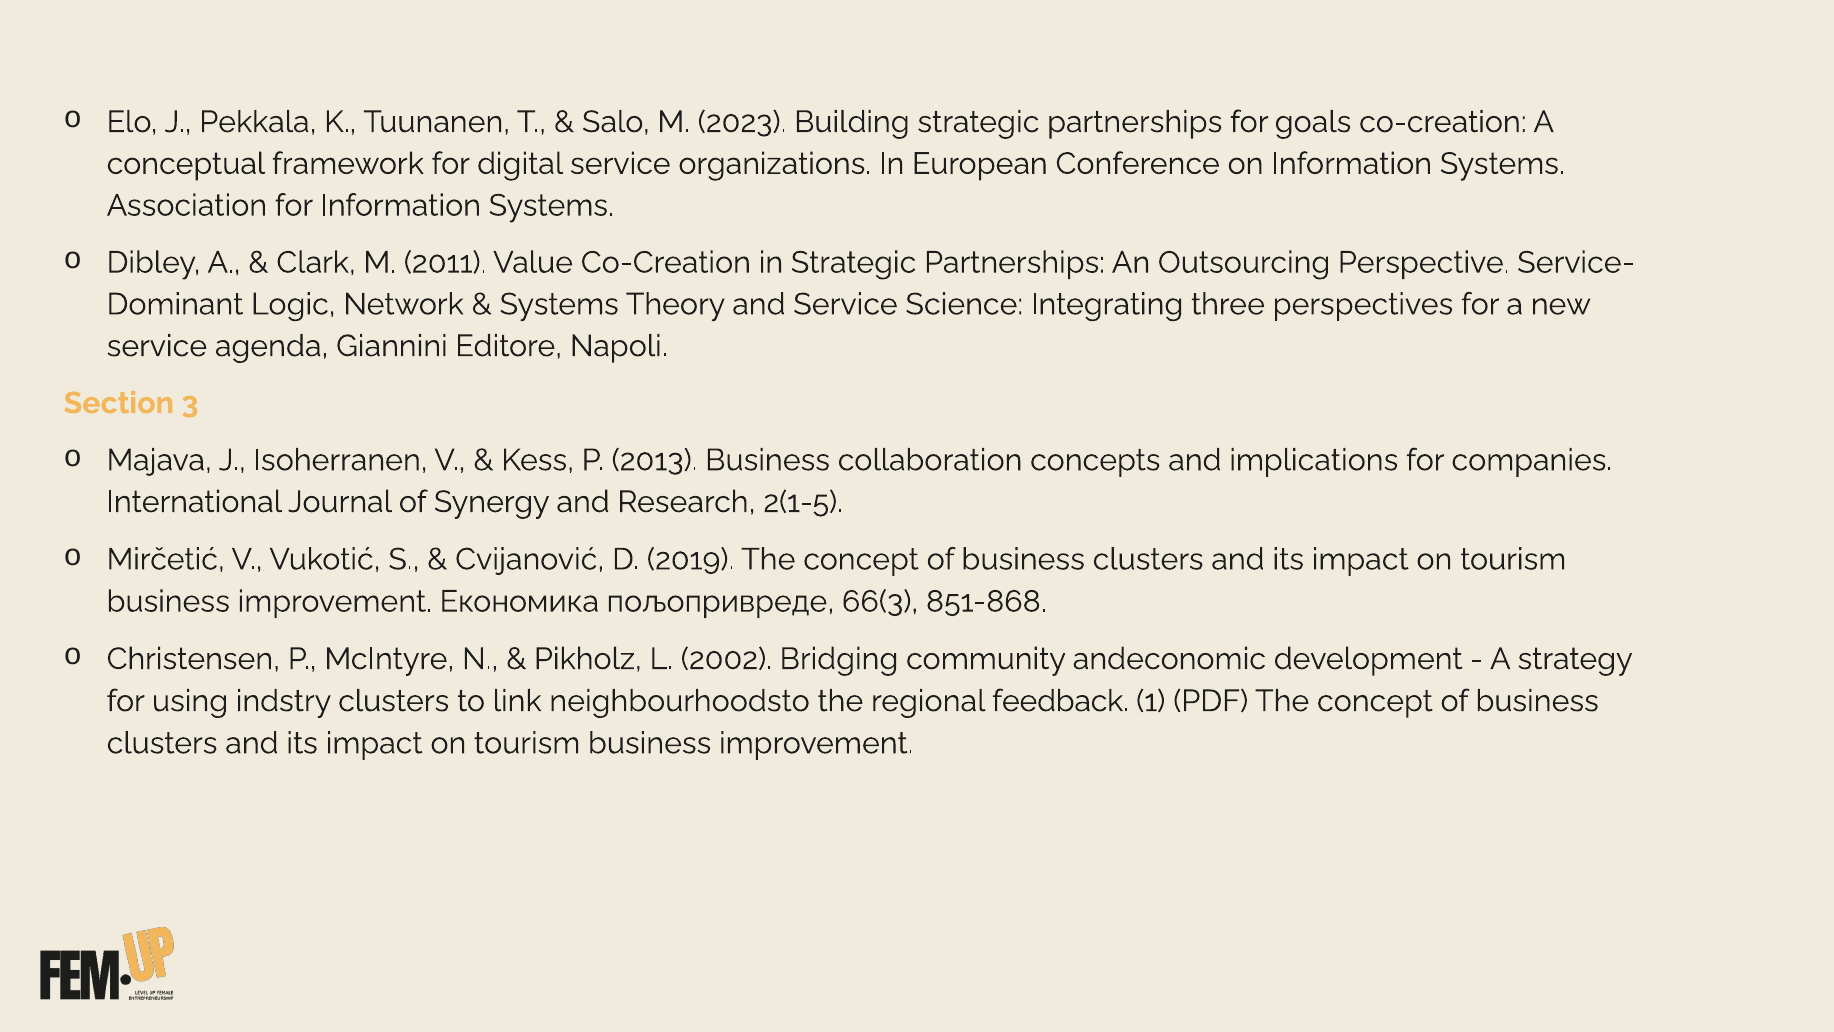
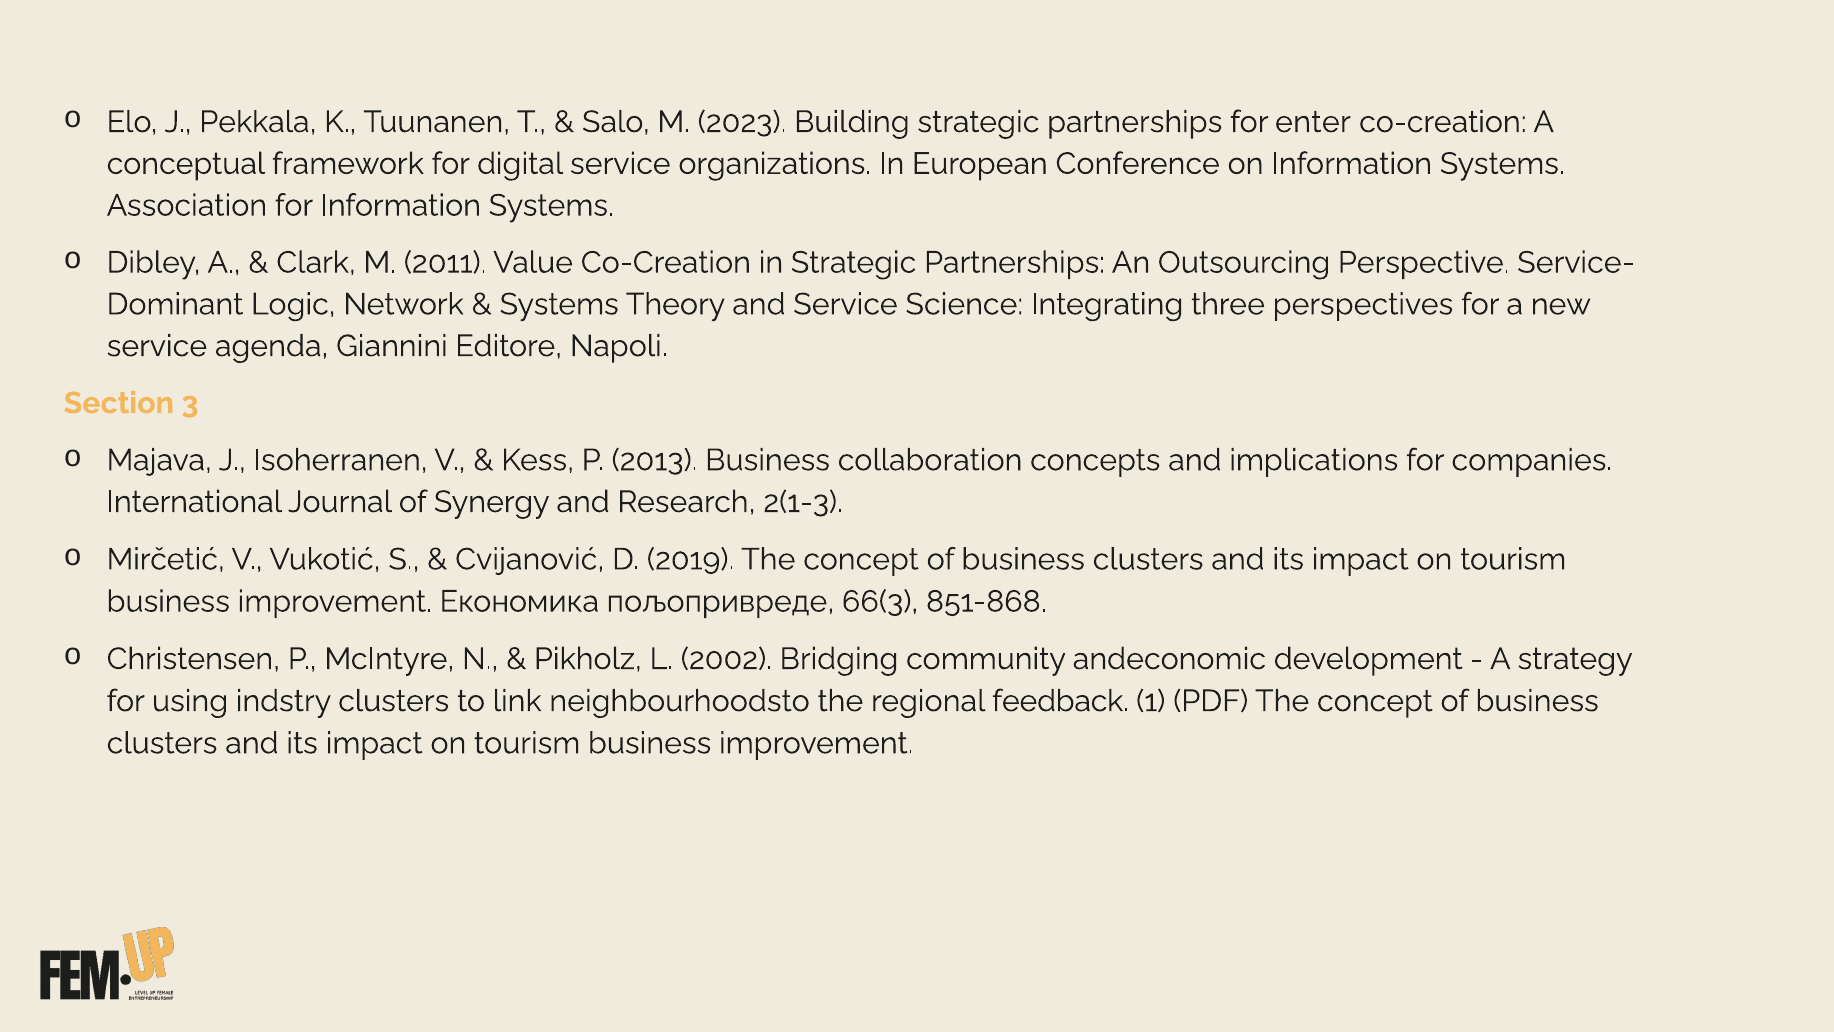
goals: goals -> enter (1313, 122)
2(1-5: 2(1-5 -> 2(1-3 (803, 502)
